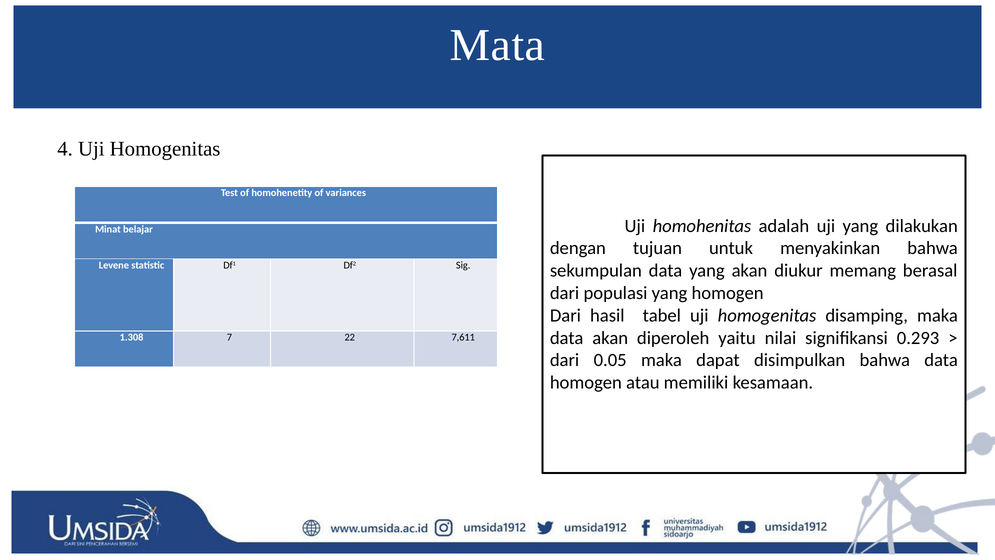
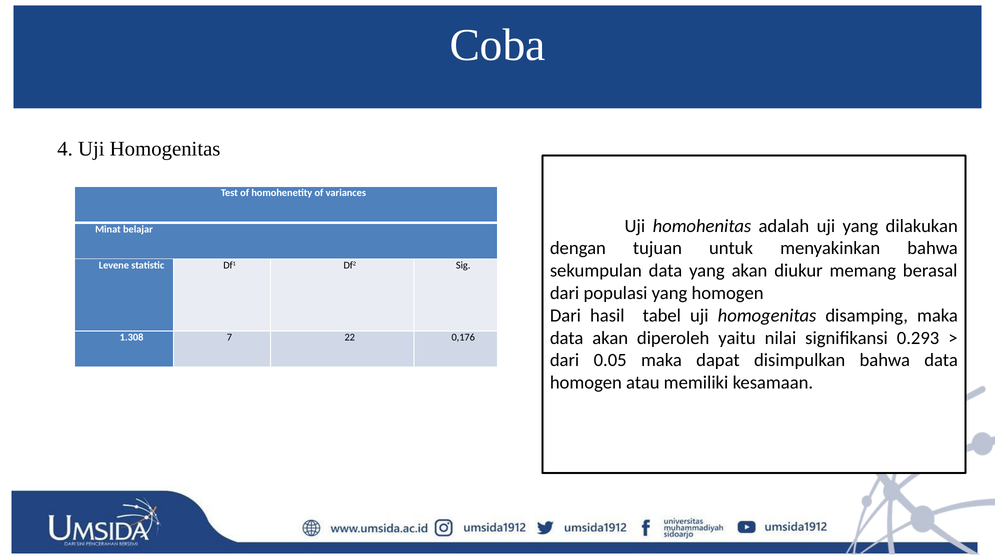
Mata: Mata -> Coba (498, 45)
7,611: 7,611 -> 0,176 (463, 337)
